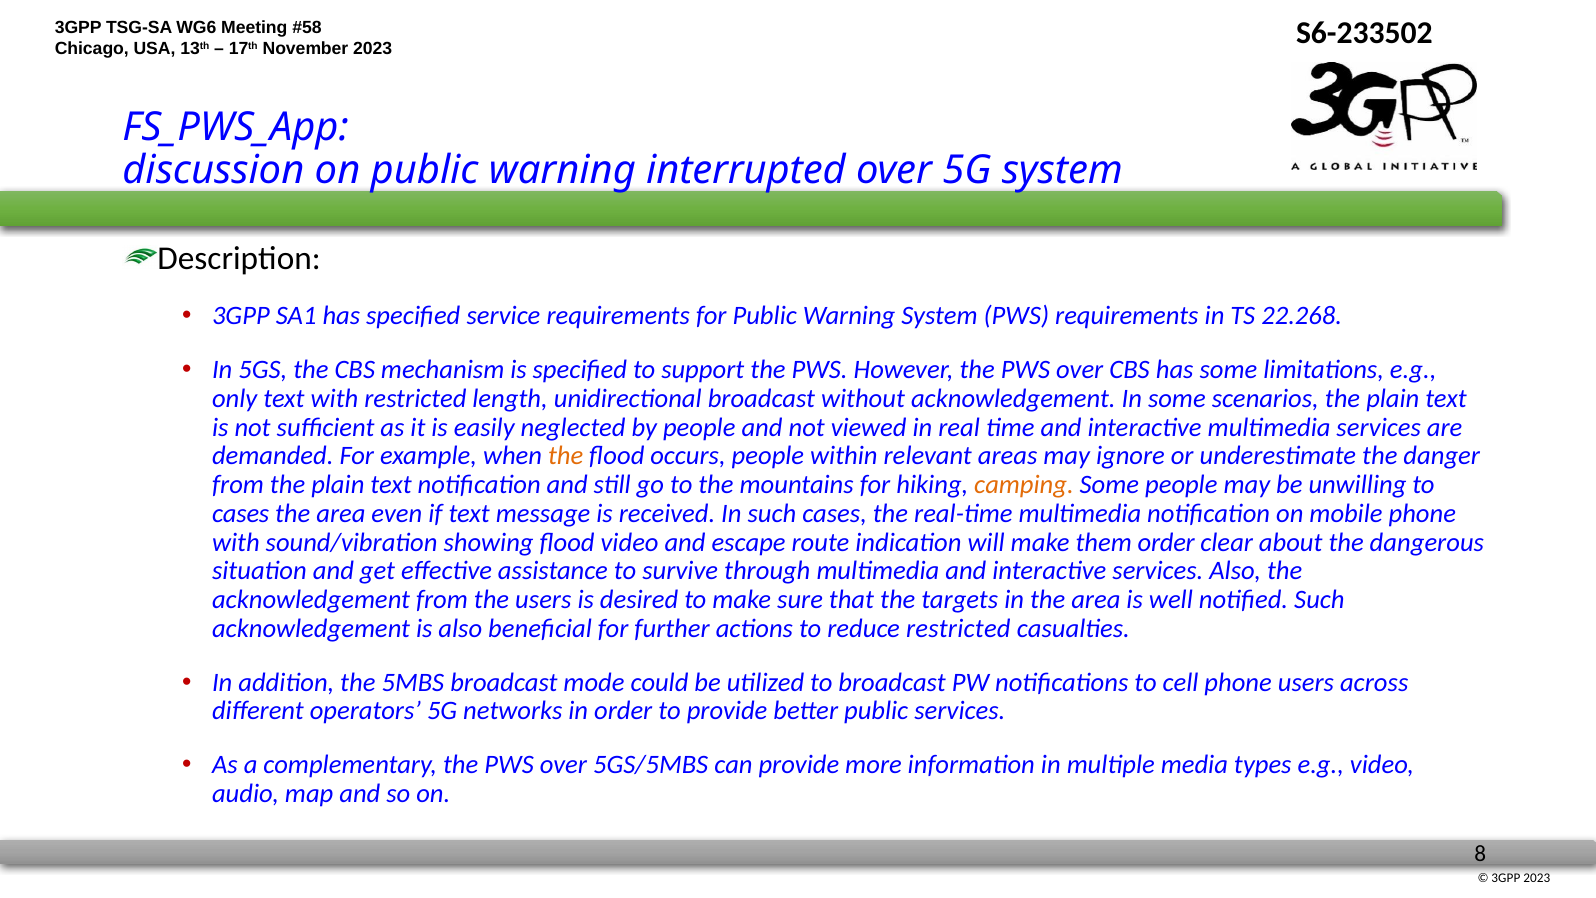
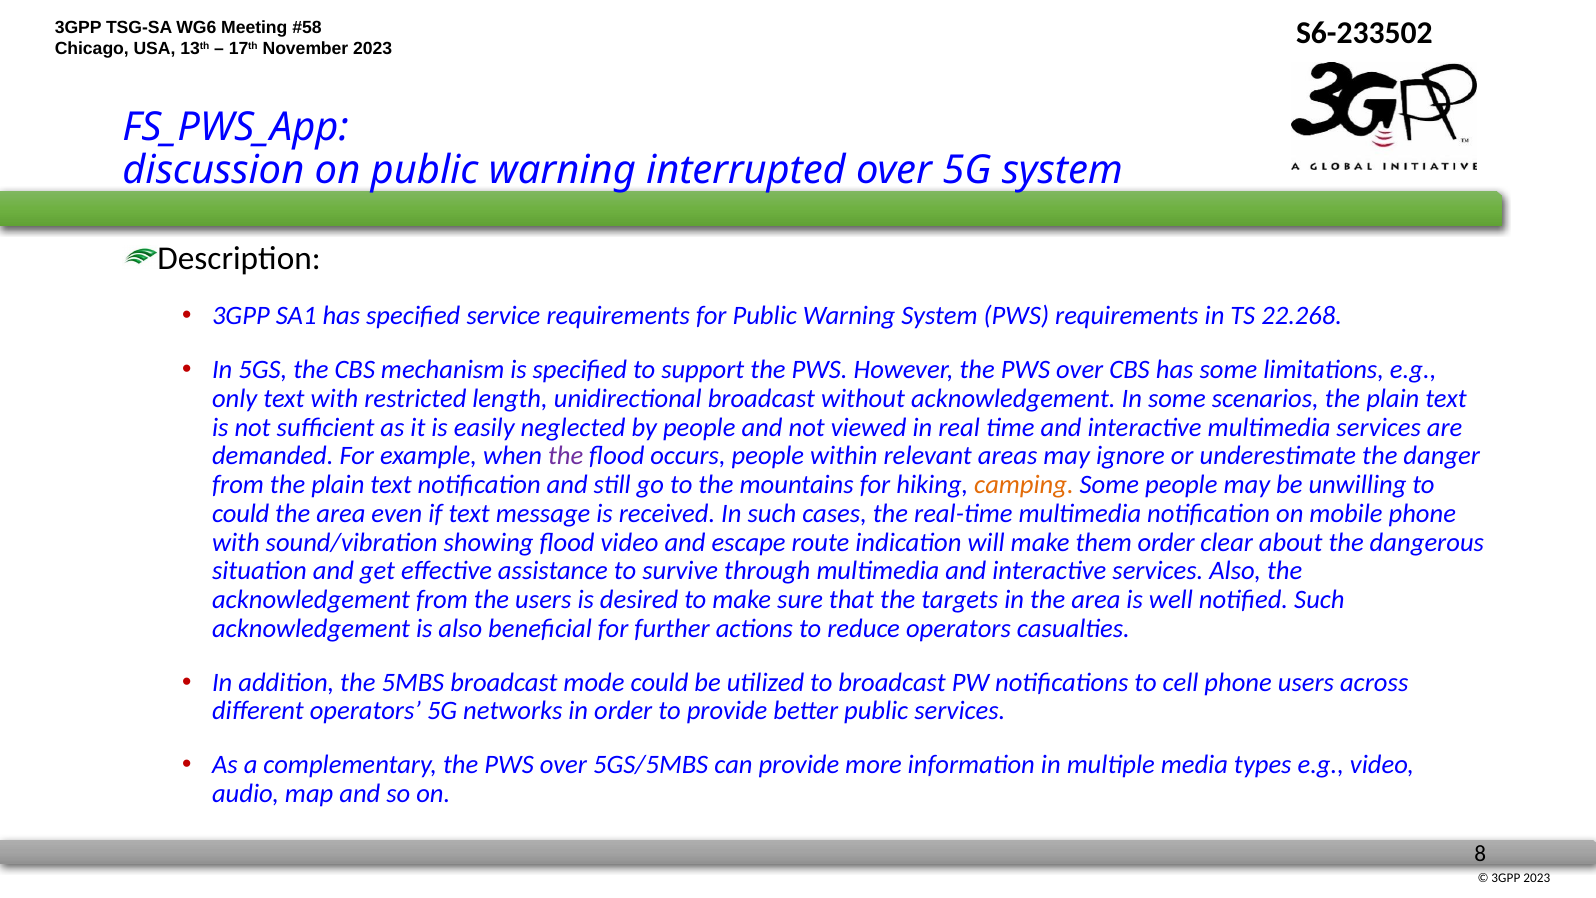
the colour: orange -> purple (566, 456)
cases: cases -> could (241, 514)
reduce restricted: restricted -> operators (958, 629)
